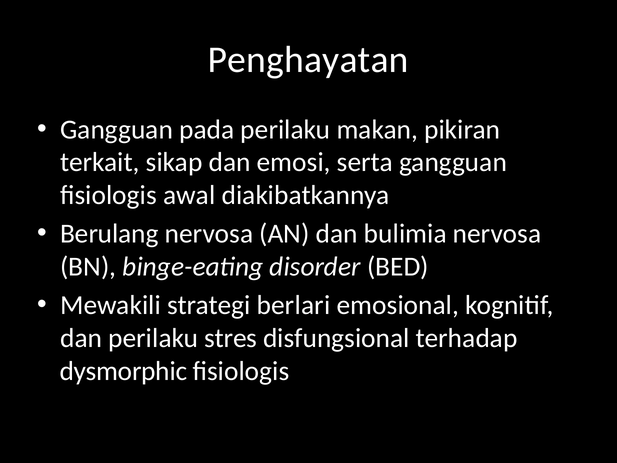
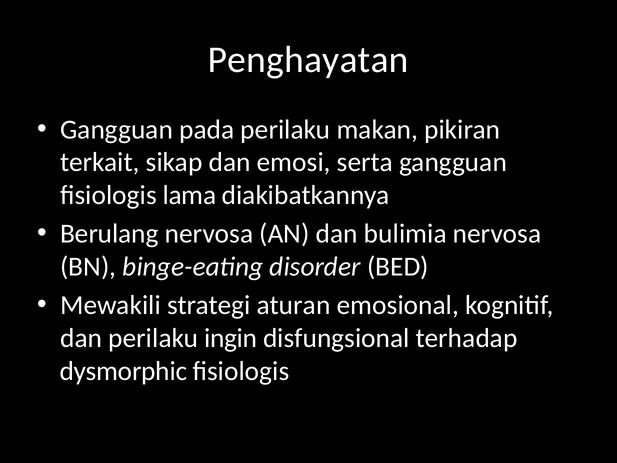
awal: awal -> lama (189, 195)
berlari: berlari -> aturan (294, 305)
stres: stres -> ingin (231, 338)
